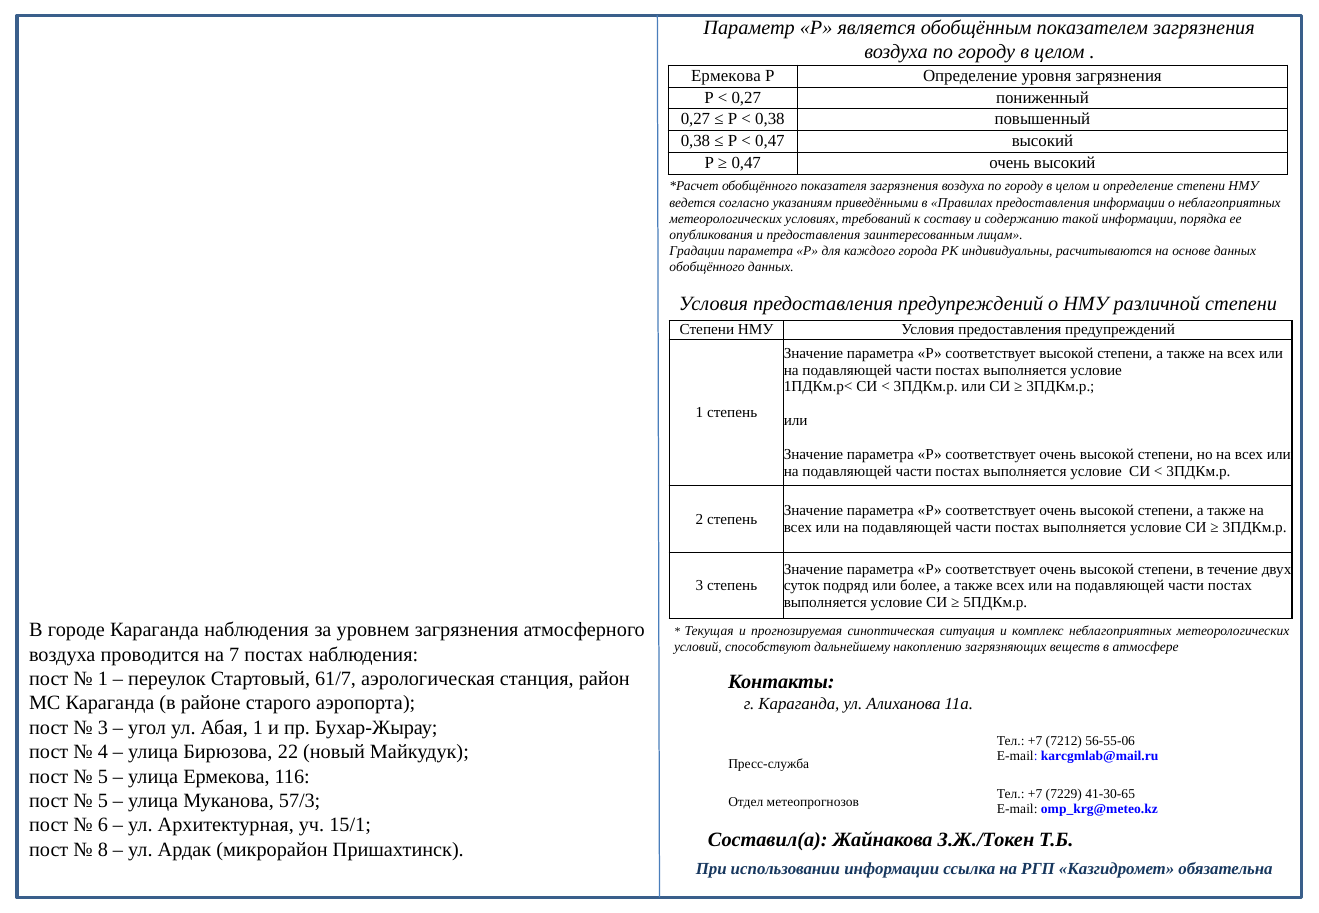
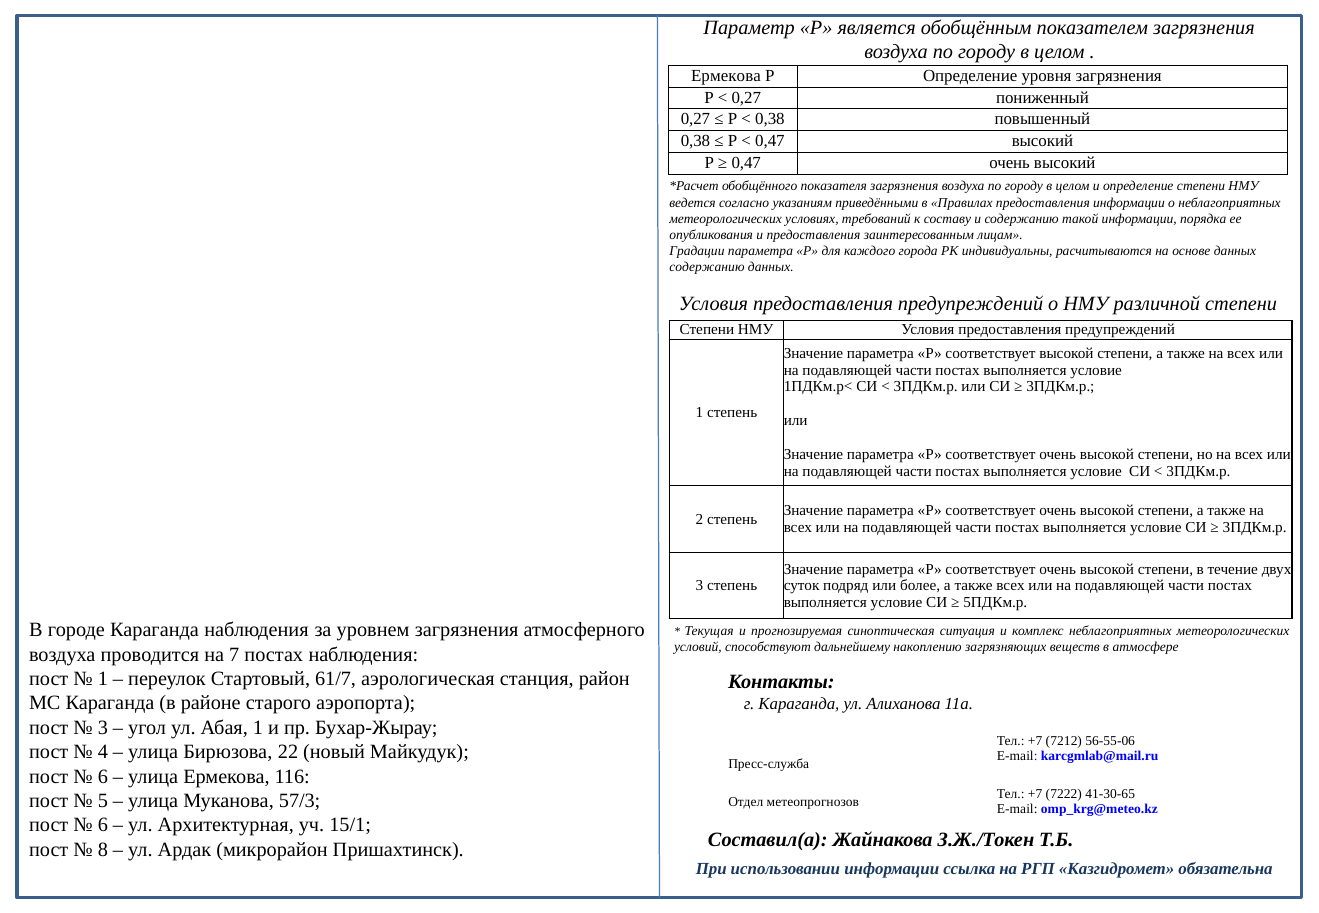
обобщённого: обобщённого -> содержанию (707, 267)
5: 5 -> 6 (103, 776)
7229: 7229 -> 7222 (1064, 794)
